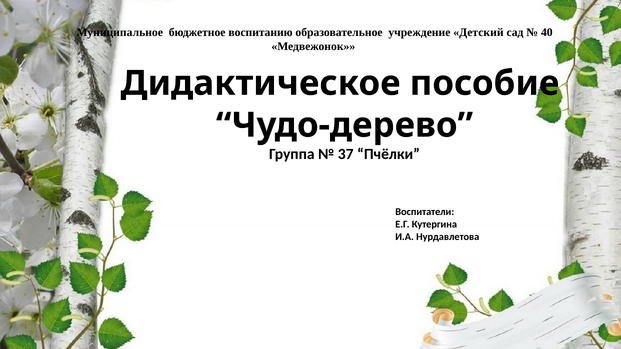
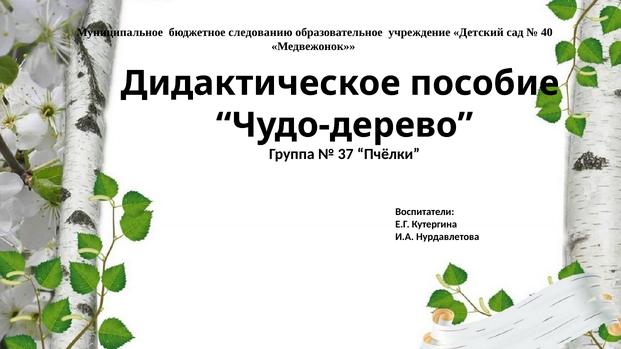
воспитанию: воспитанию -> следованию (260, 32)
